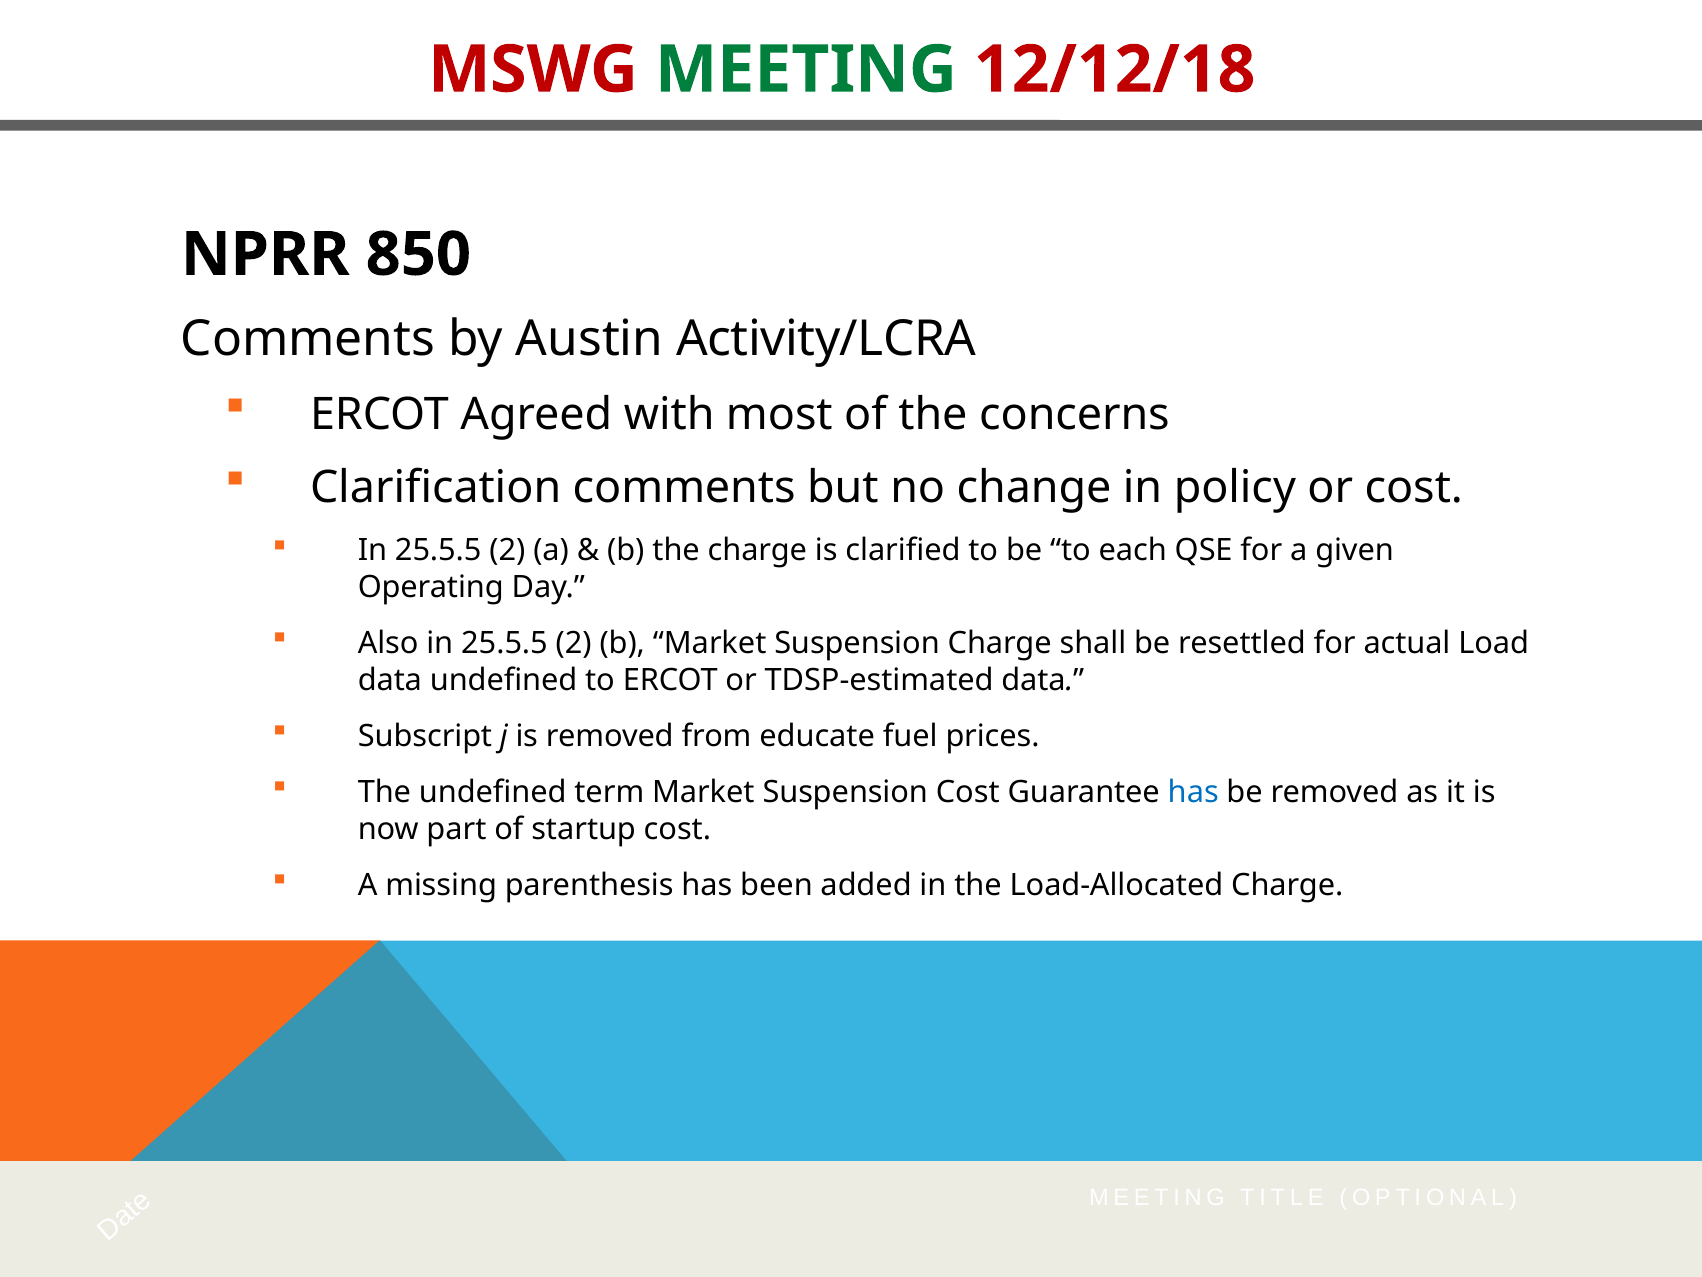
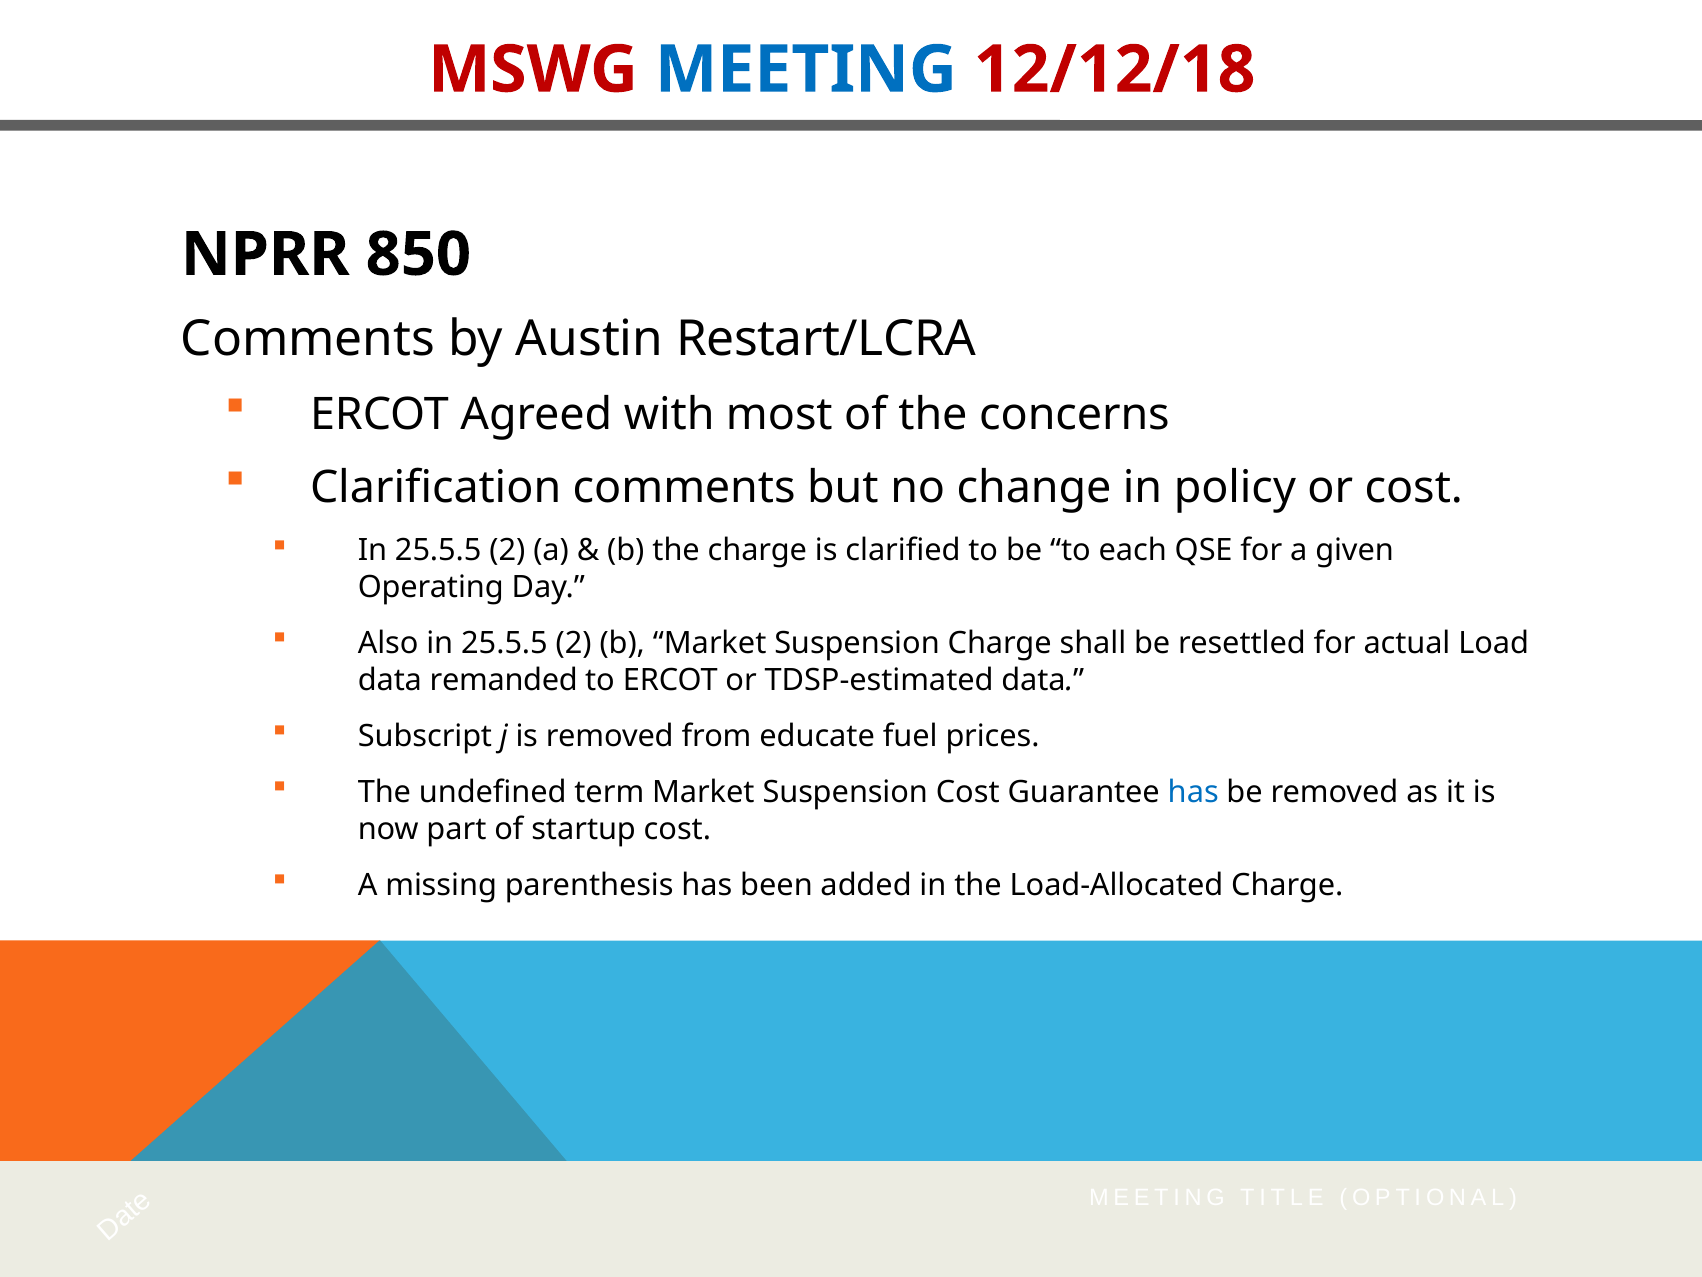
MEETING colour: green -> blue (806, 70)
Activity/LCRA: Activity/LCRA -> Restart/LCRA (826, 339)
data undefined: undefined -> remanded (504, 680)
